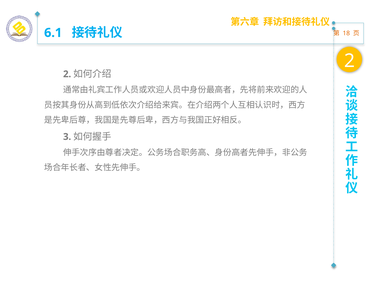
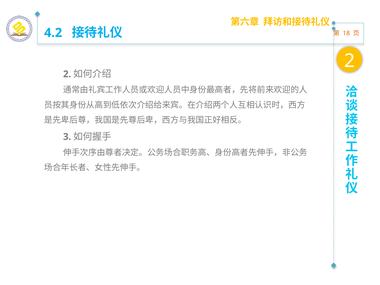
6.1: 6.1 -> 4.2 (53, 33)
